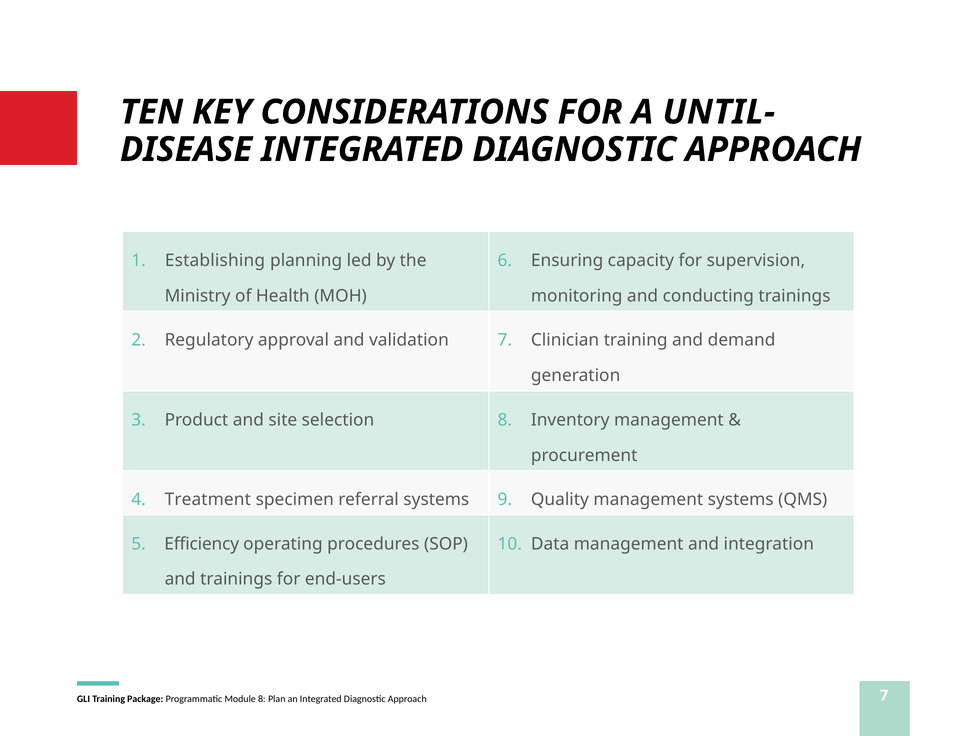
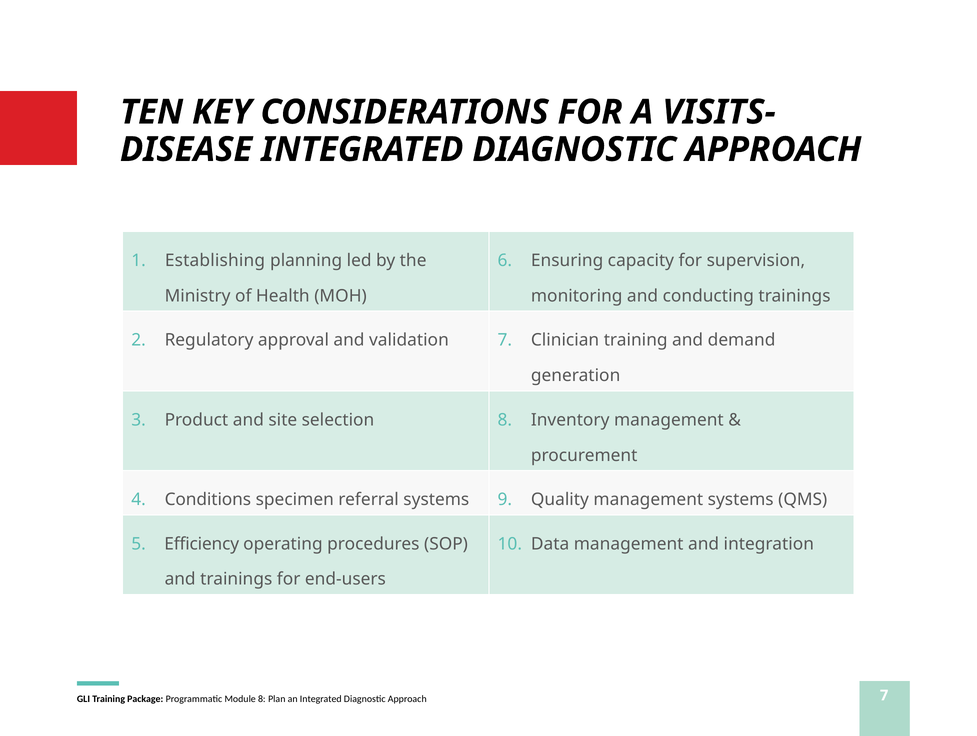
UNTIL-: UNTIL- -> VISITS- (719, 112)
Treatment: Treatment -> Conditions (208, 499)
